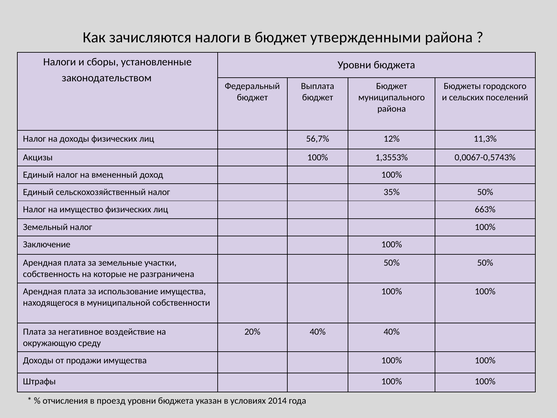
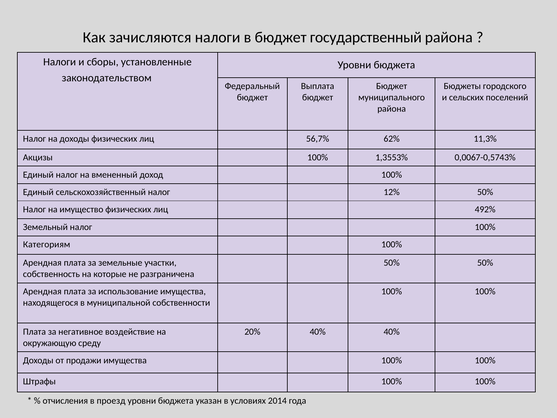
утвержденными: утвержденными -> государственный (366, 37)
12%: 12% -> 62% (392, 139)
35%: 35% -> 12% (392, 192)
663%: 663% -> 492% (485, 209)
Заключение: Заключение -> Категориям (47, 244)
